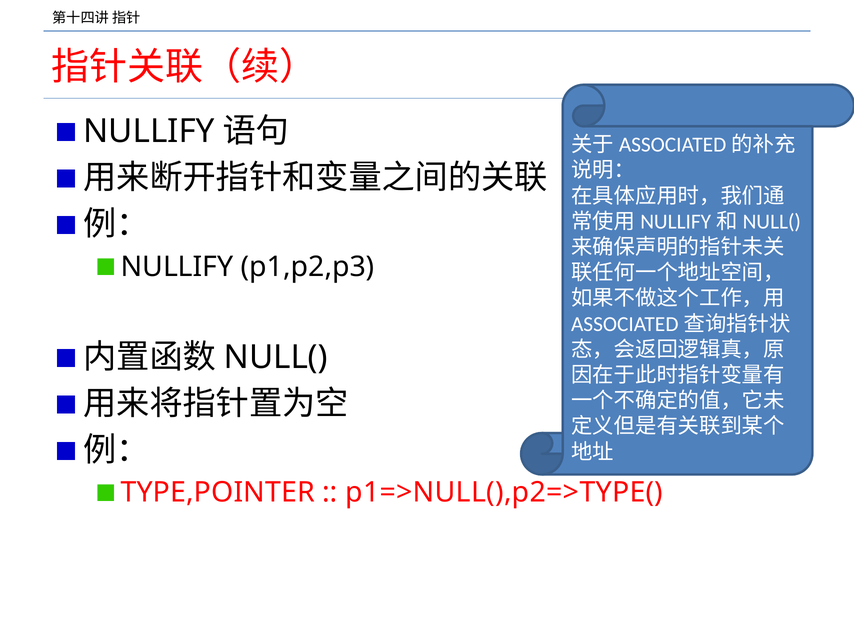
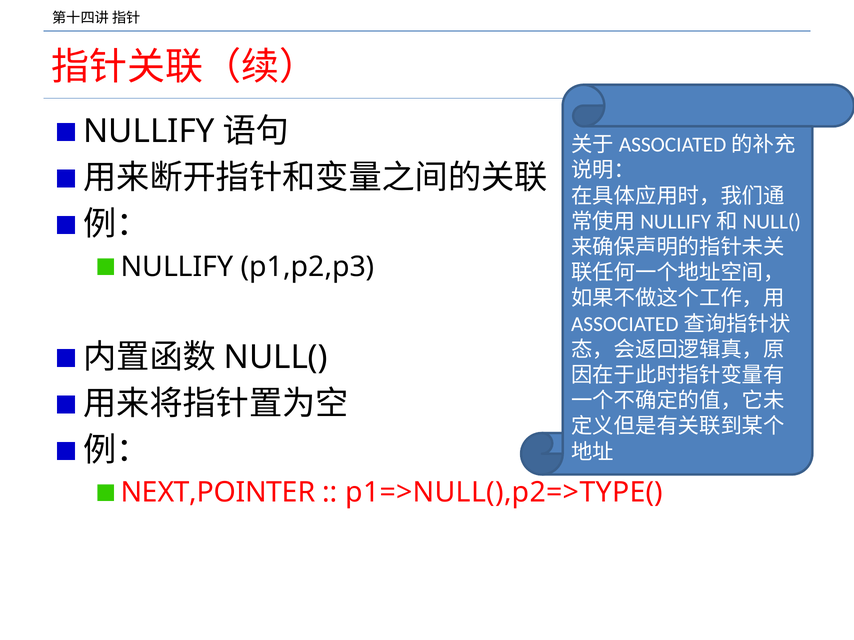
TYPE,POINTER: TYPE,POINTER -> NEXT,POINTER (218, 493)
